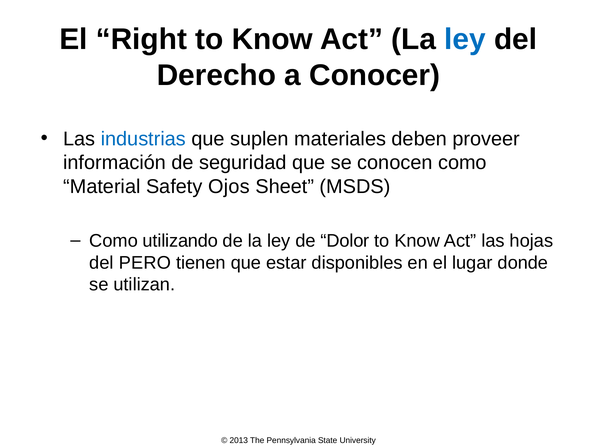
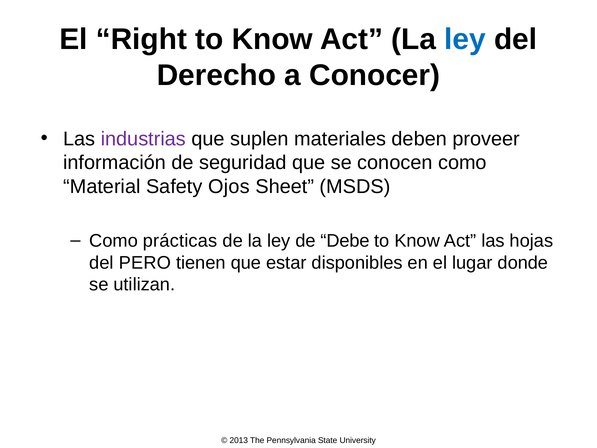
industrias colour: blue -> purple (143, 139)
utilizando: utilizando -> prácticas (180, 241)
Dolor: Dolor -> Debe (345, 241)
